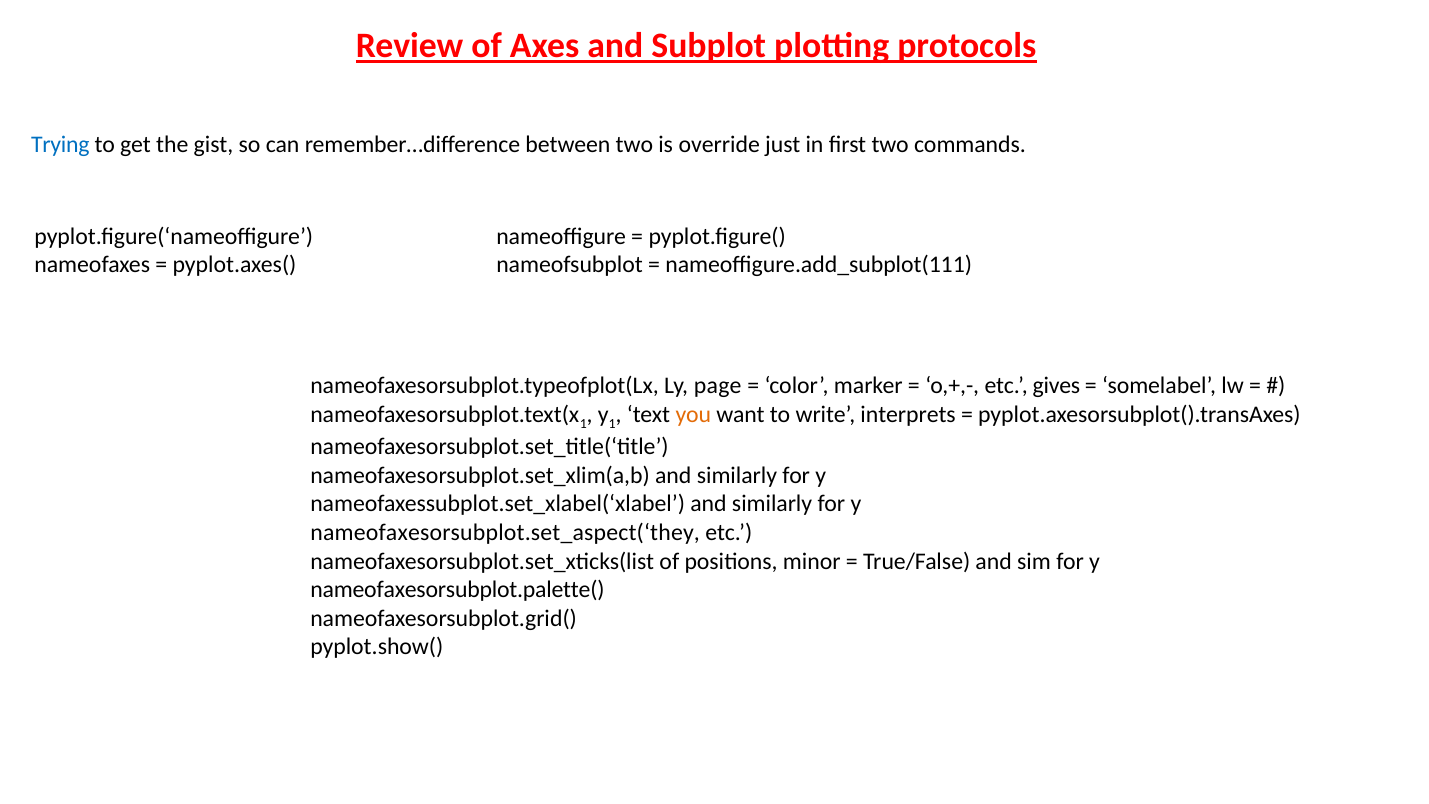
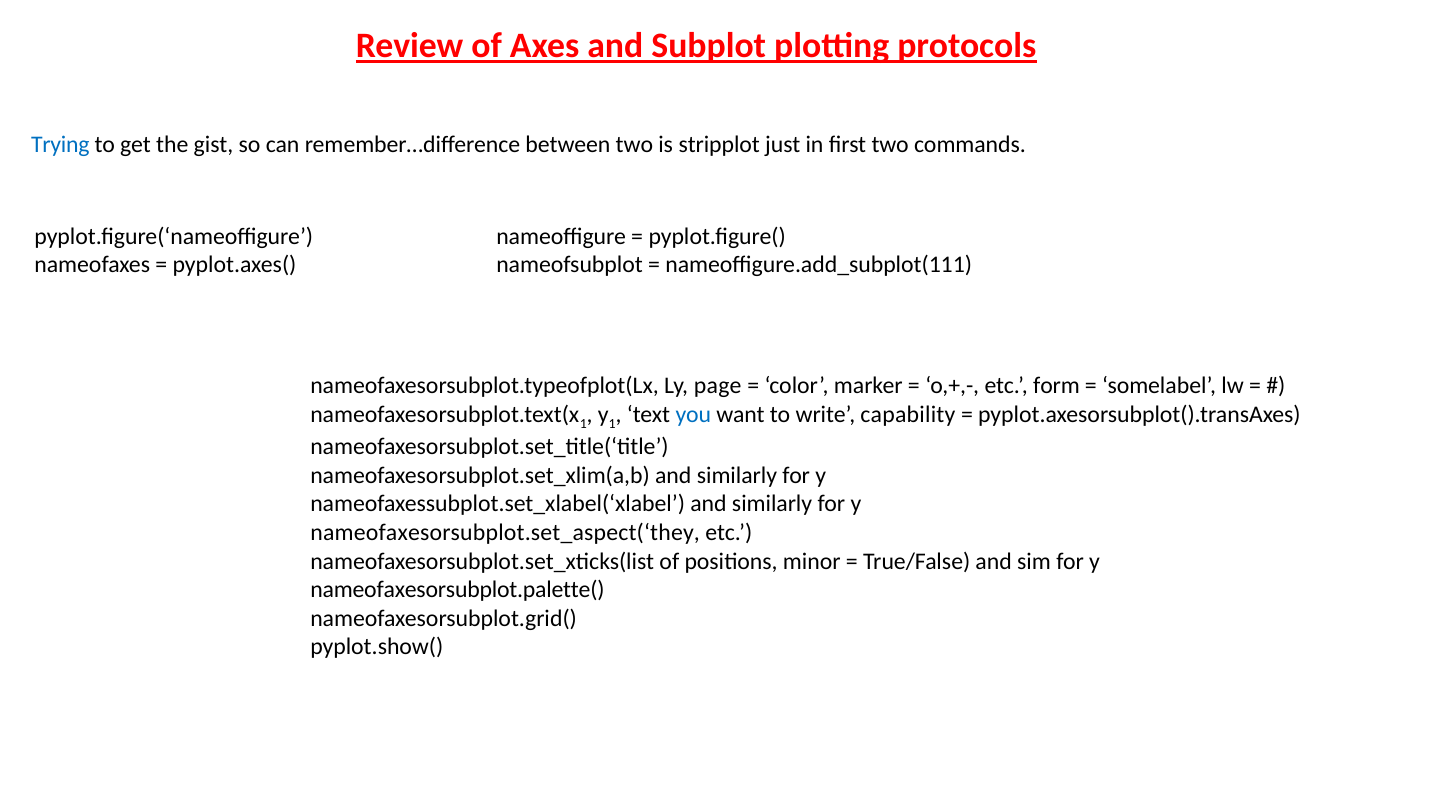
override: override -> stripplot (719, 144)
gives: gives -> form (1056, 386)
you colour: orange -> blue (693, 414)
interprets: interprets -> capability (908, 414)
